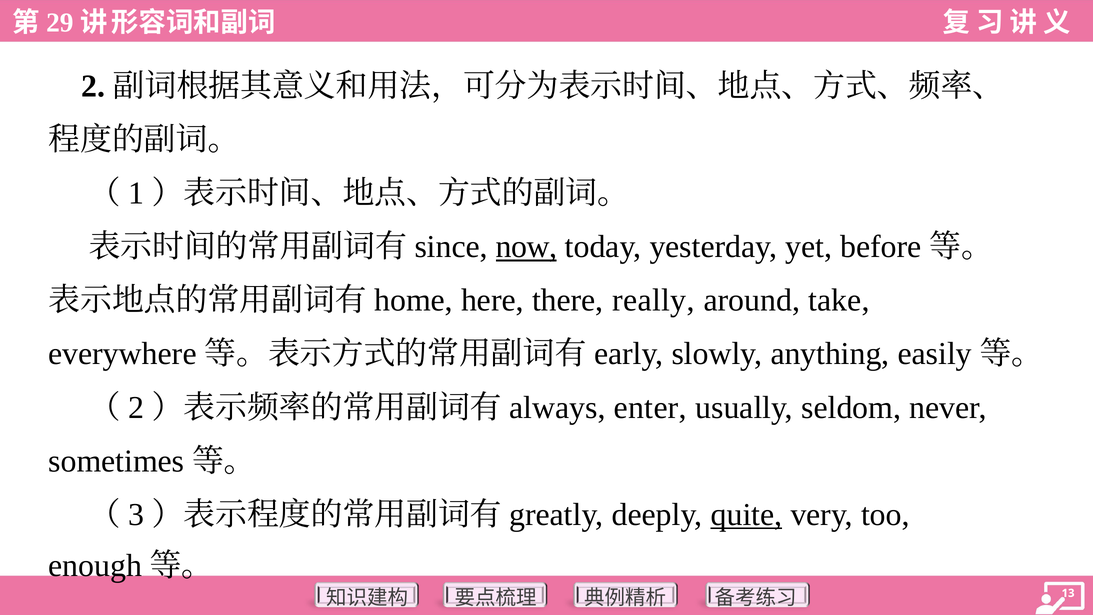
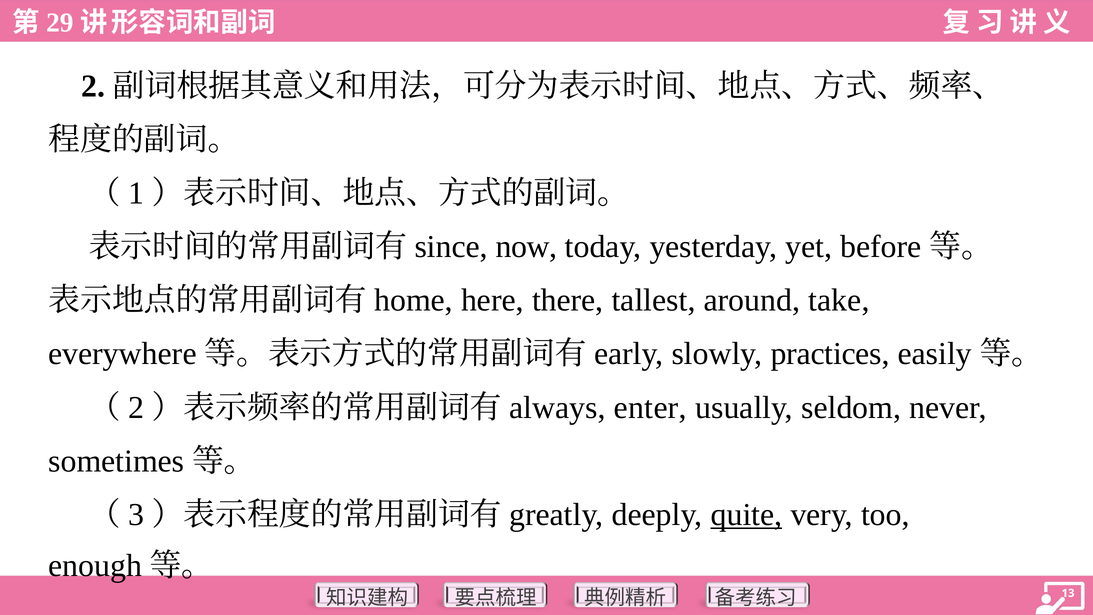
now underline: present -> none (526, 247)
really: really -> tallest (654, 300)
anything: anything -> practices (830, 354)
